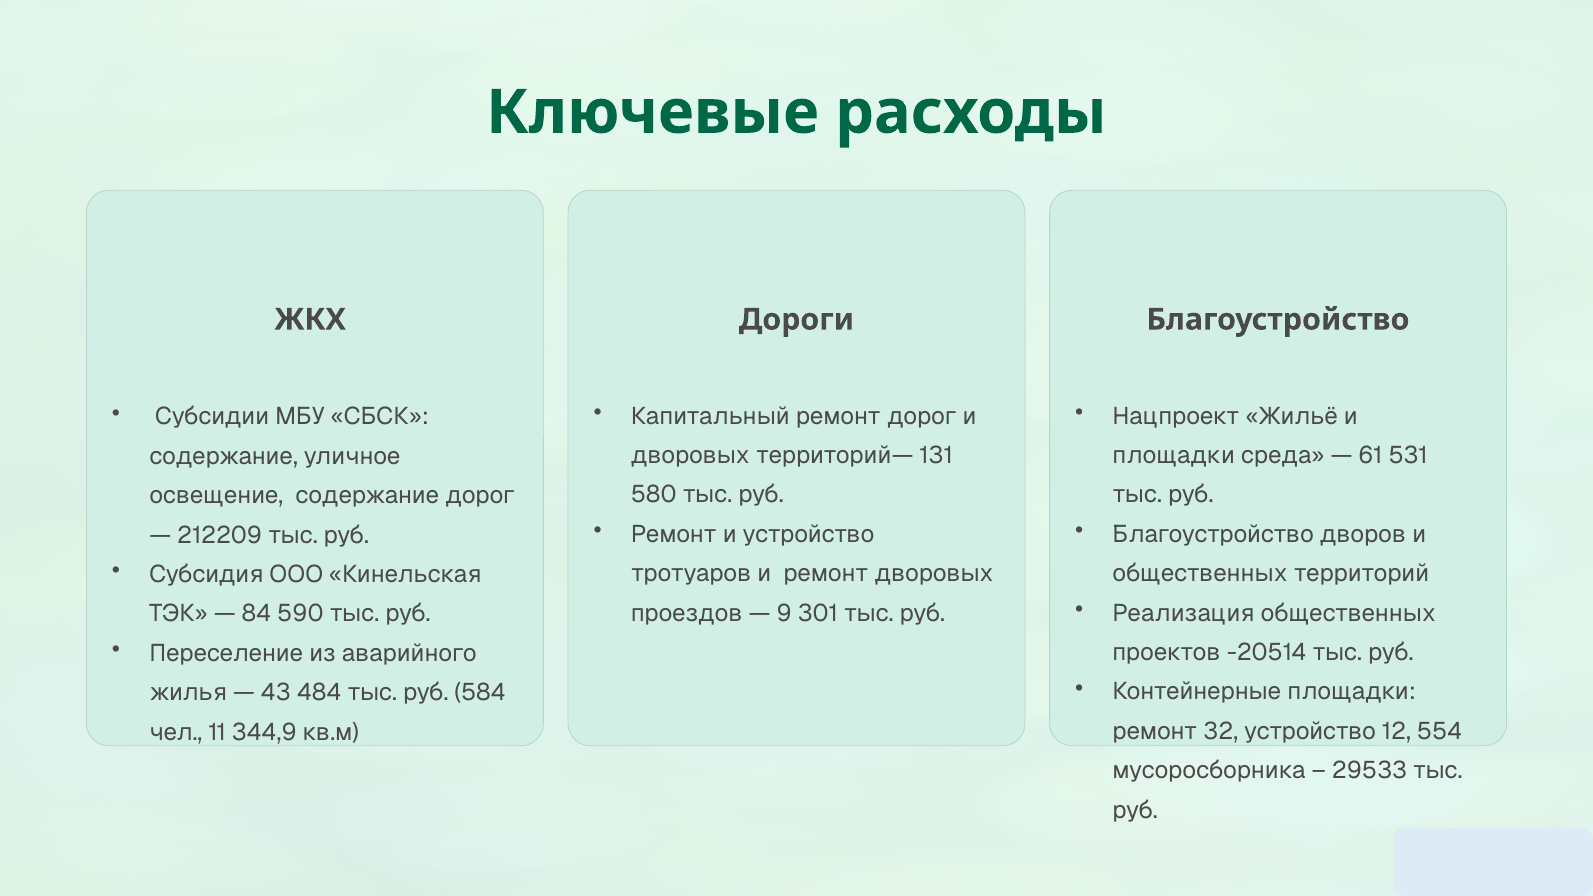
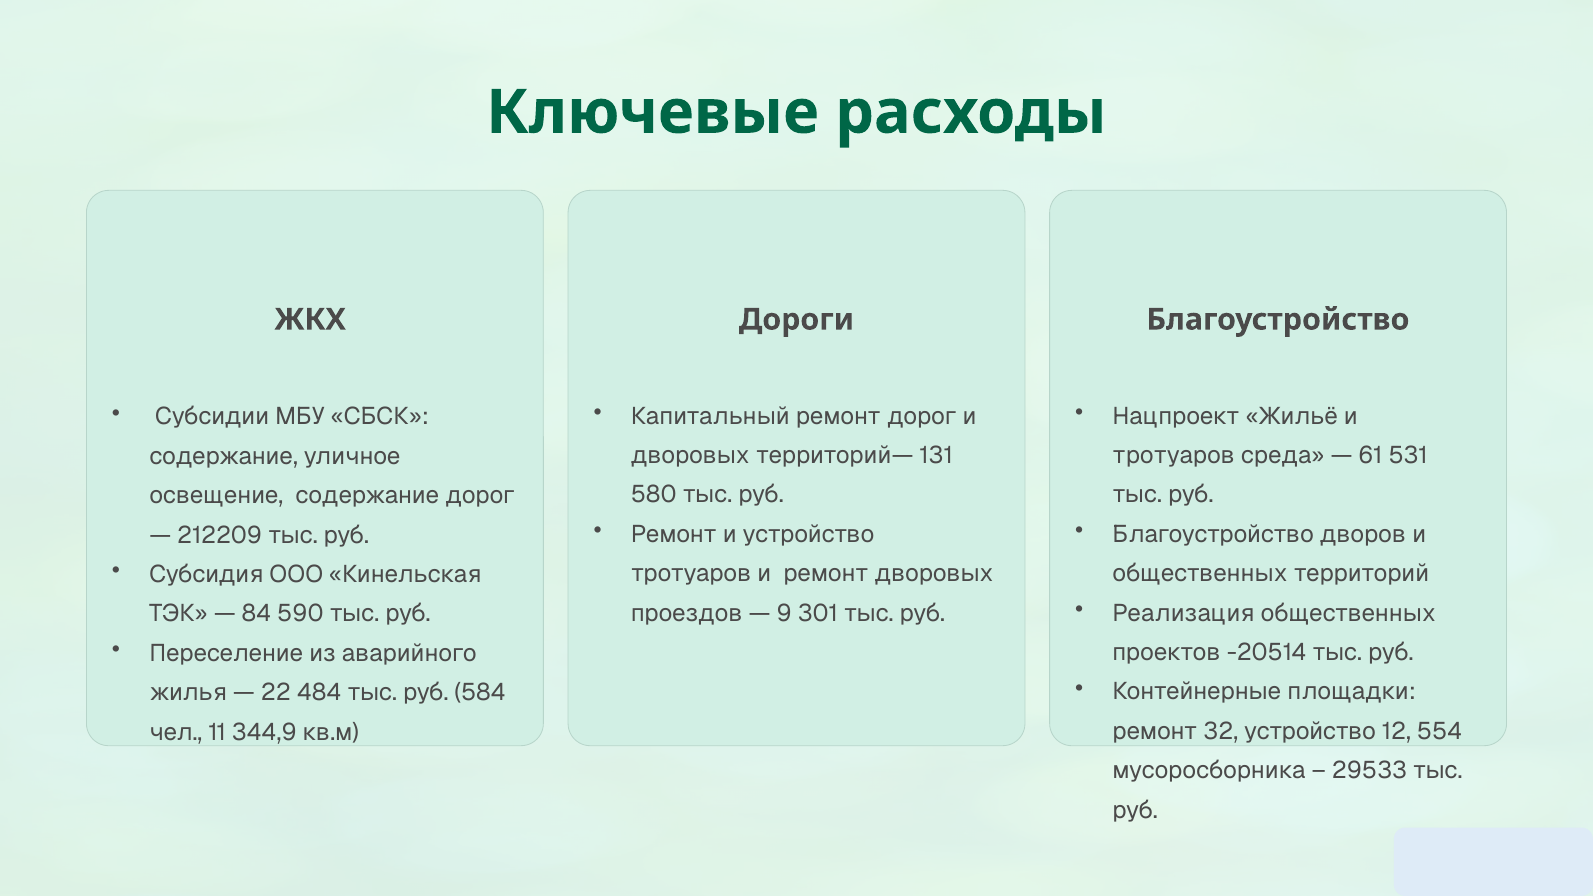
площадки: площадки -> тротуаров (1174, 456)
43: 43 -> 22 (276, 693)
